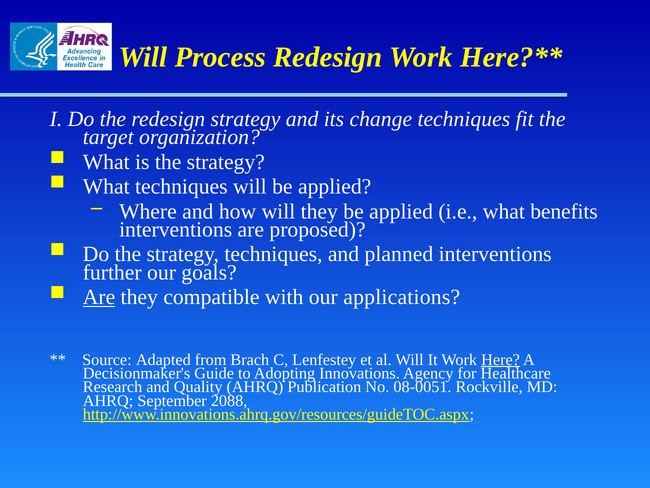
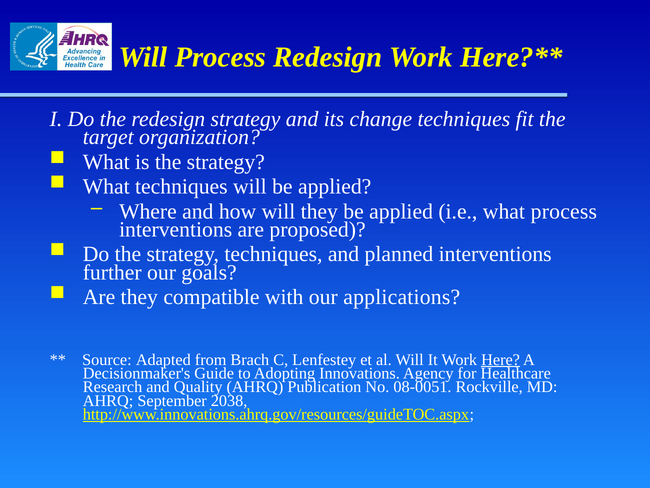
what benefits: benefits -> process (564, 211)
Are underline: present -> none (99, 297)
2088: 2088 -> 2038 (229, 400)
